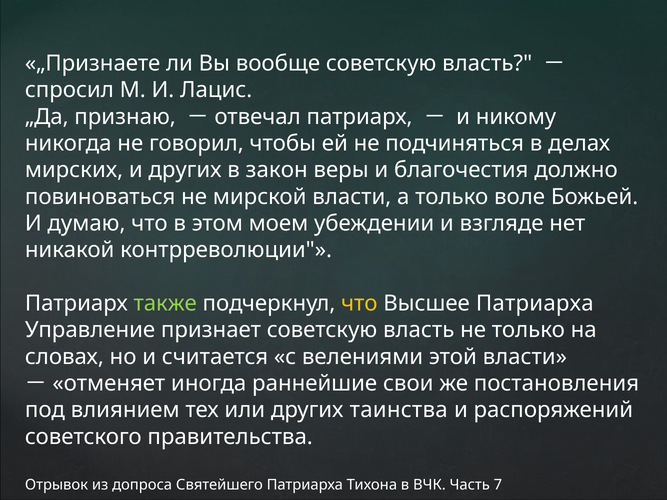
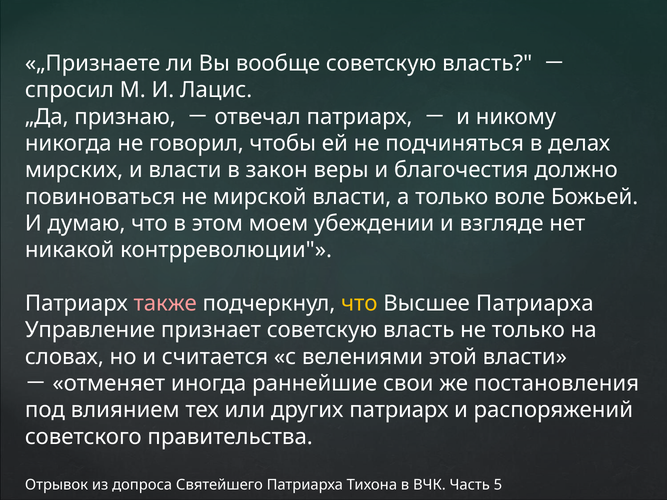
и других: других -> власти (185, 170)
также colour: light green -> pink (165, 304)
других таинства: таинства -> патриарх (399, 410)
7: 7 -> 5 (498, 485)
